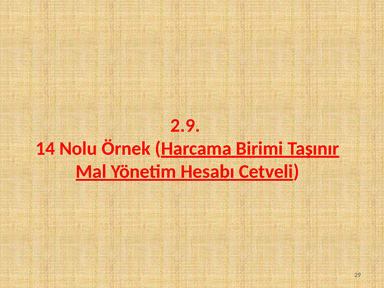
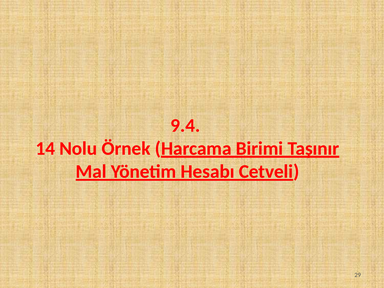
2.9: 2.9 -> 9.4 (185, 125)
